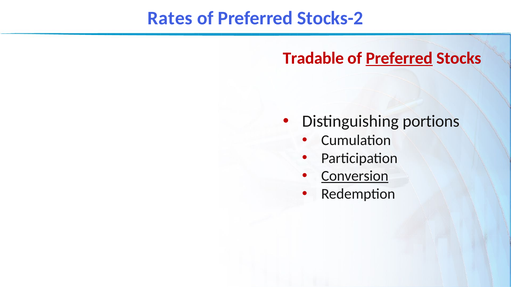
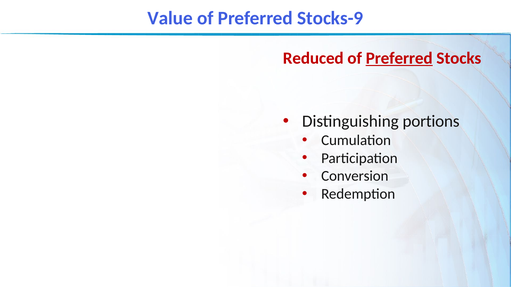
Rates: Rates -> Value (170, 18)
Stocks-2: Stocks-2 -> Stocks-9 (330, 18)
Tradable: Tradable -> Reduced (313, 58)
Conversion underline: present -> none (355, 176)
